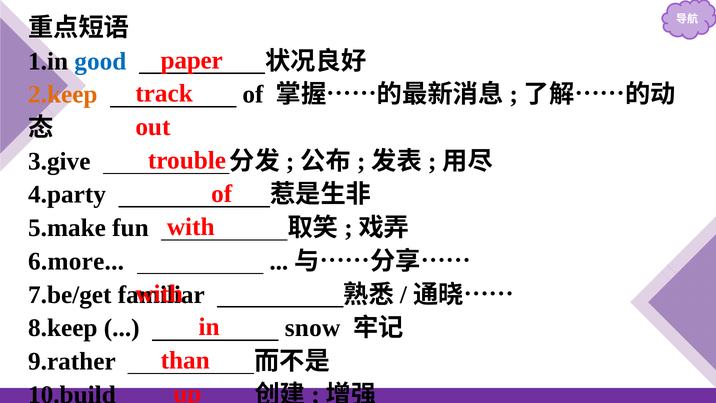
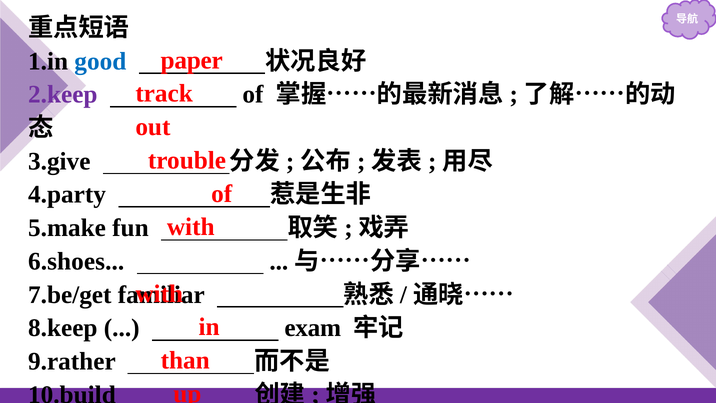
2.keep colour: orange -> purple (63, 94)
6.more: 6.more -> 6.shoes (76, 261)
snow: snow -> exam (313, 328)
